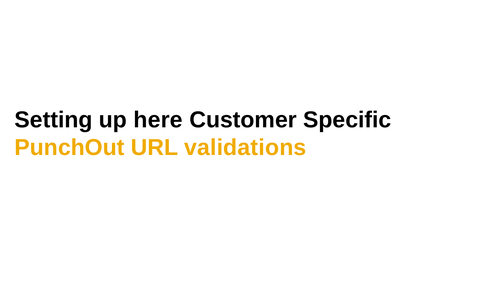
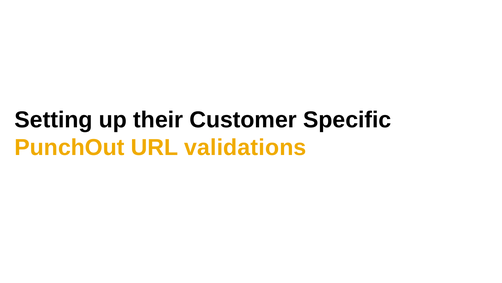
here: here -> their (158, 120)
